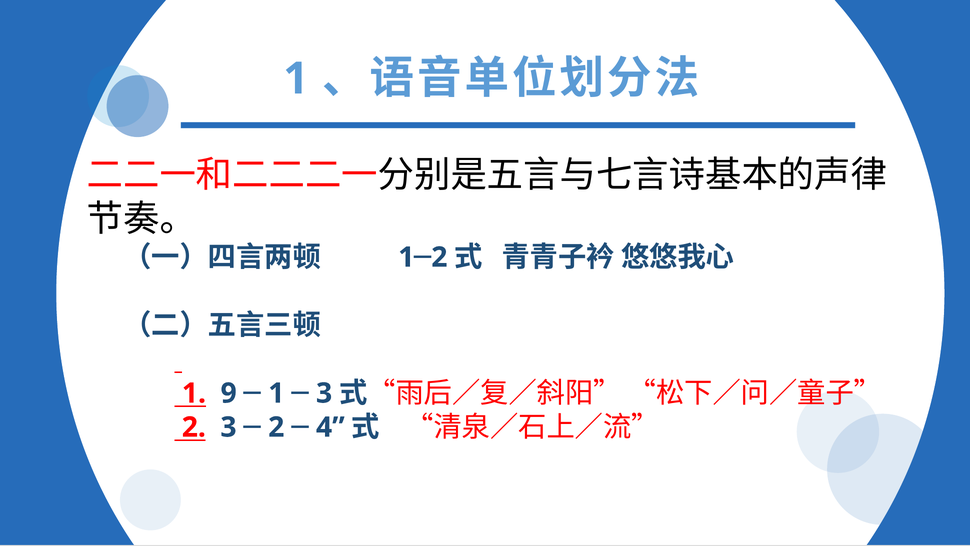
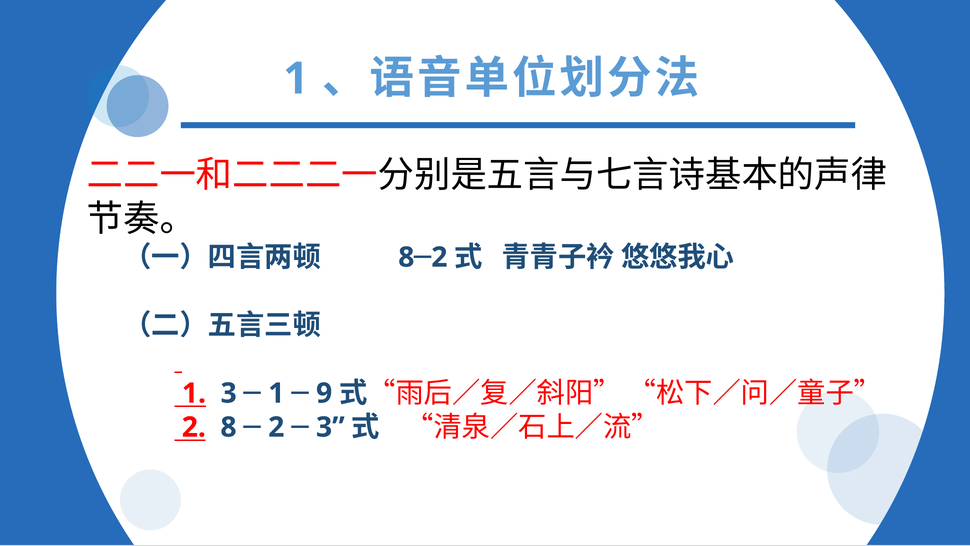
1: 1 -> 8 (406, 257)
1 9: 9 -> 3 (229, 393)
1 3: 3 -> 9 (324, 393)
2 3: 3 -> 8 (228, 427)
2 4: 4 -> 3 (330, 427)
